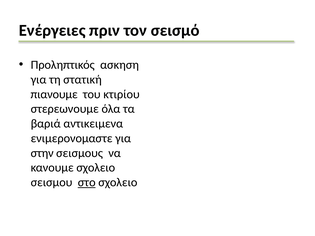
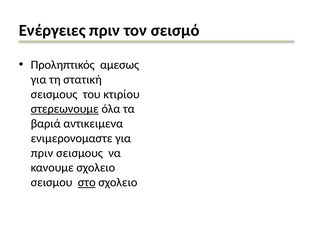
ασκηση: ασκηση -> αμεσως (120, 65)
πιανουμε: πιανουμε -> σεισμους (54, 94)
στερεωνουμε underline: none -> present (65, 109)
στην: στην -> πριν (42, 153)
